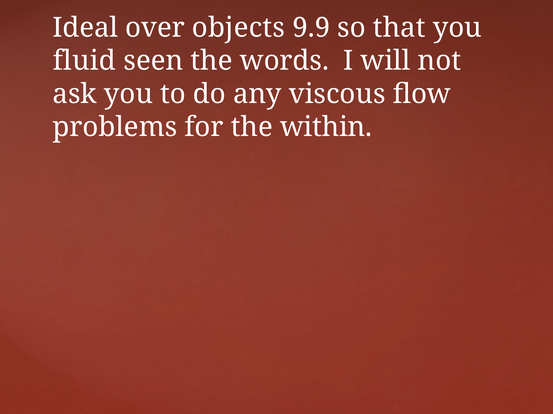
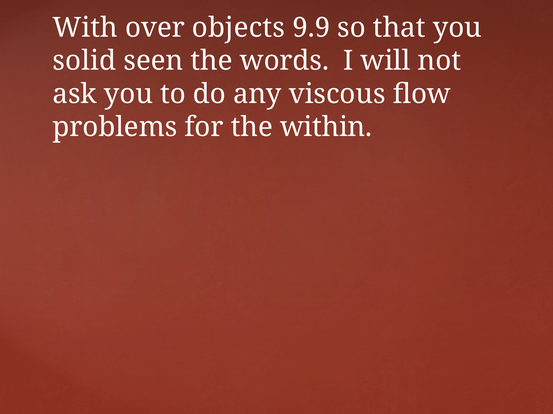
Ideal: Ideal -> With (85, 28)
fluid: fluid -> solid (84, 61)
